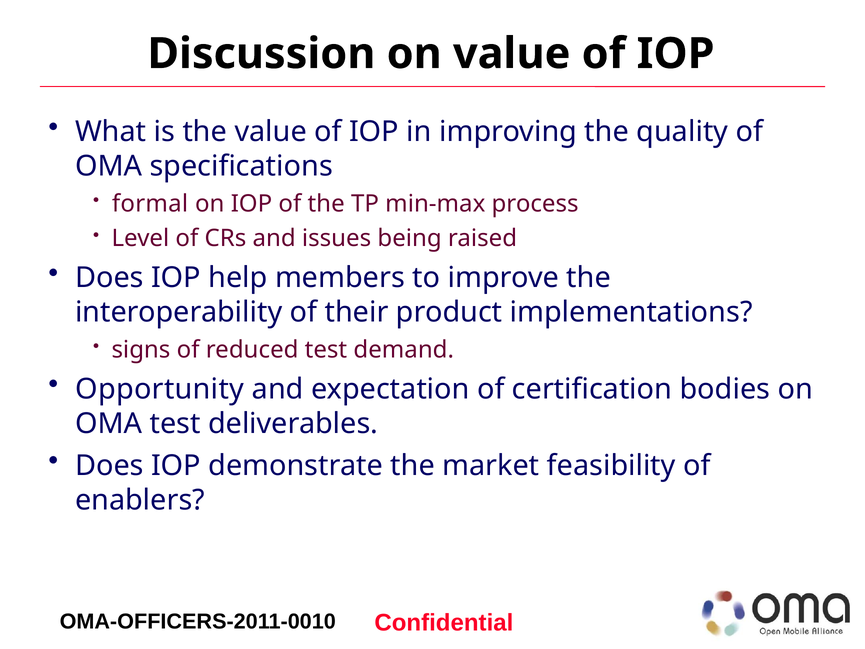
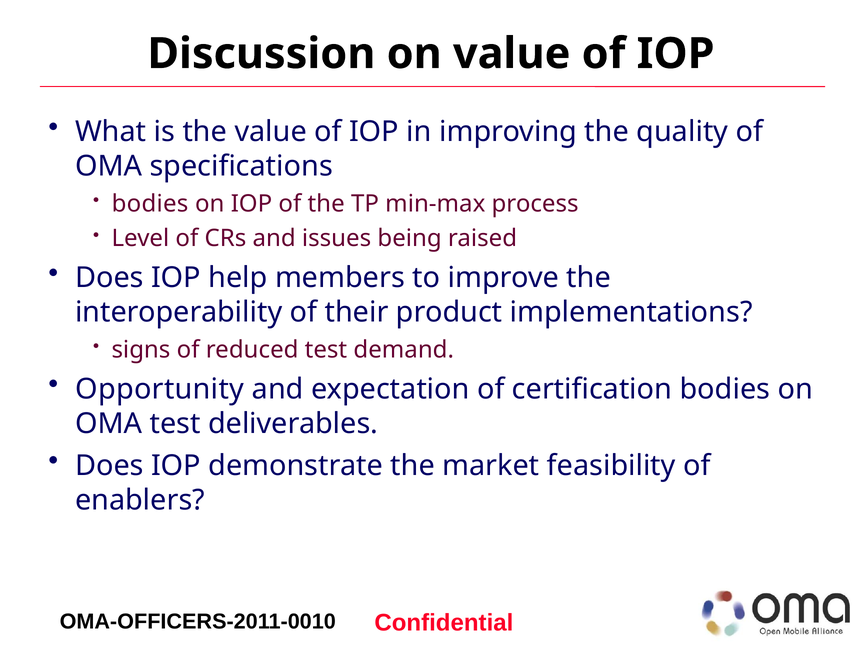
formal: formal -> bodies (150, 204)
